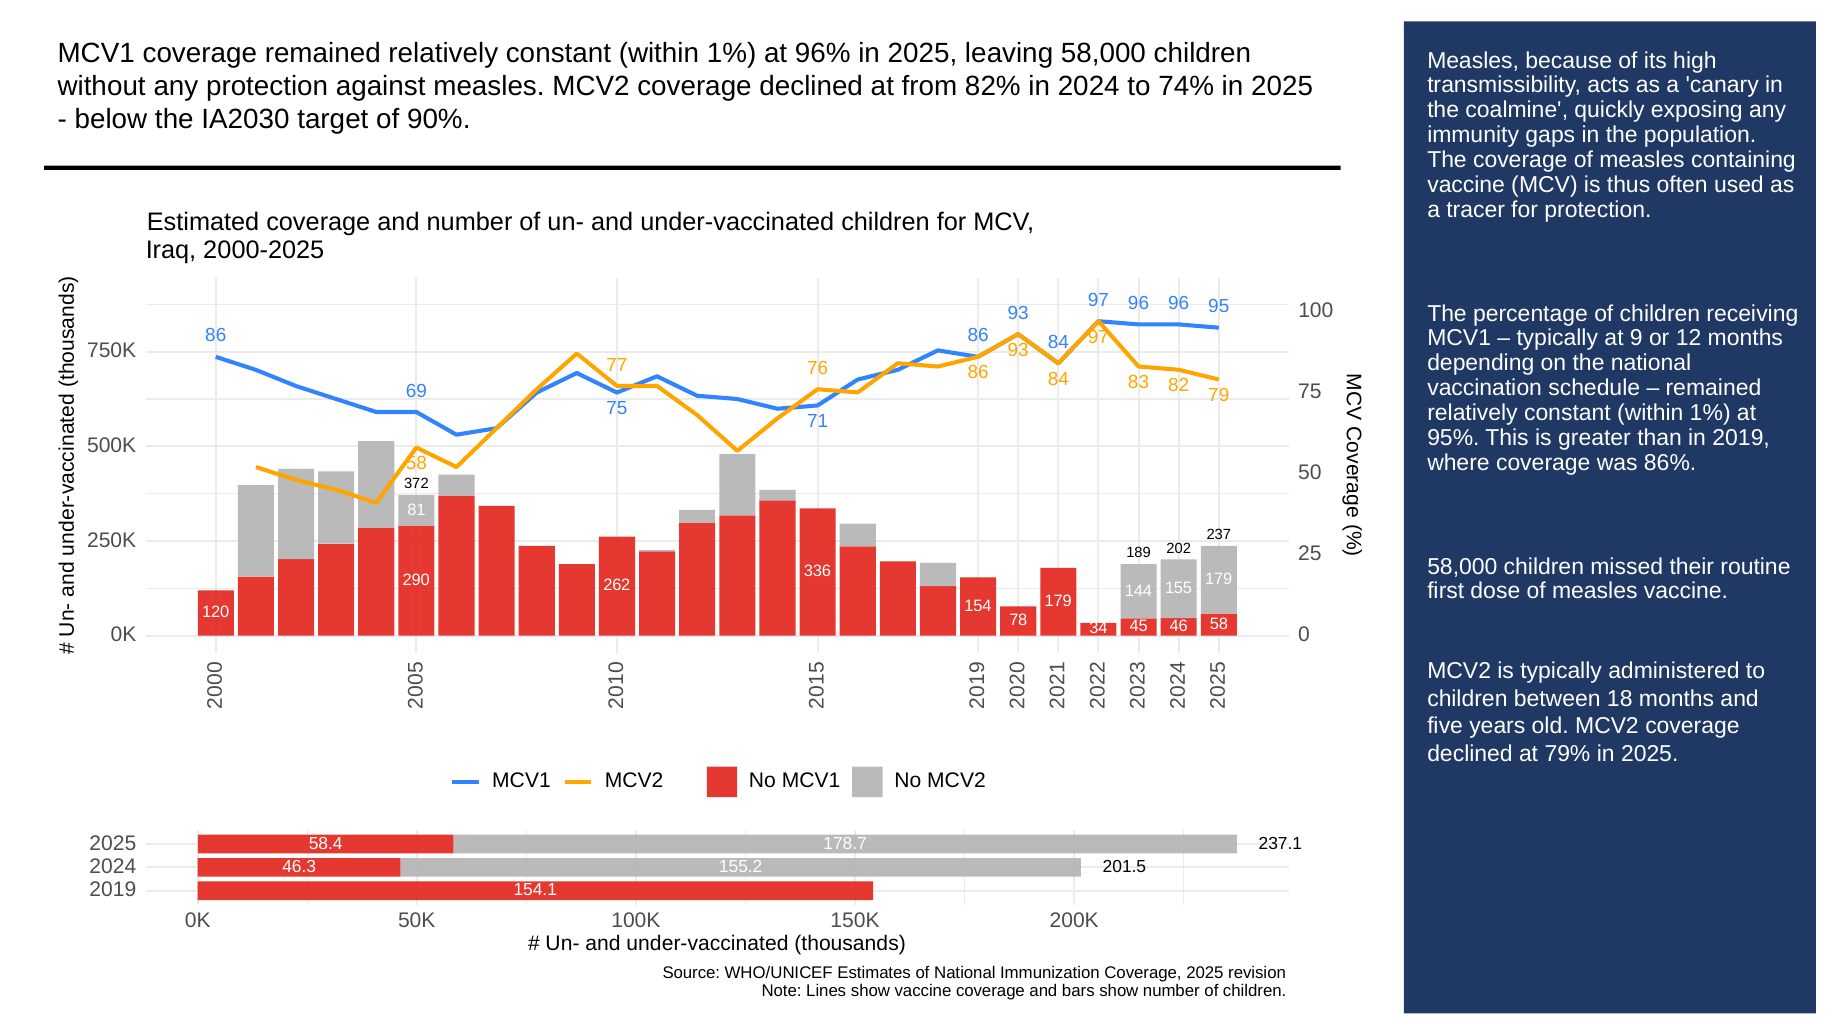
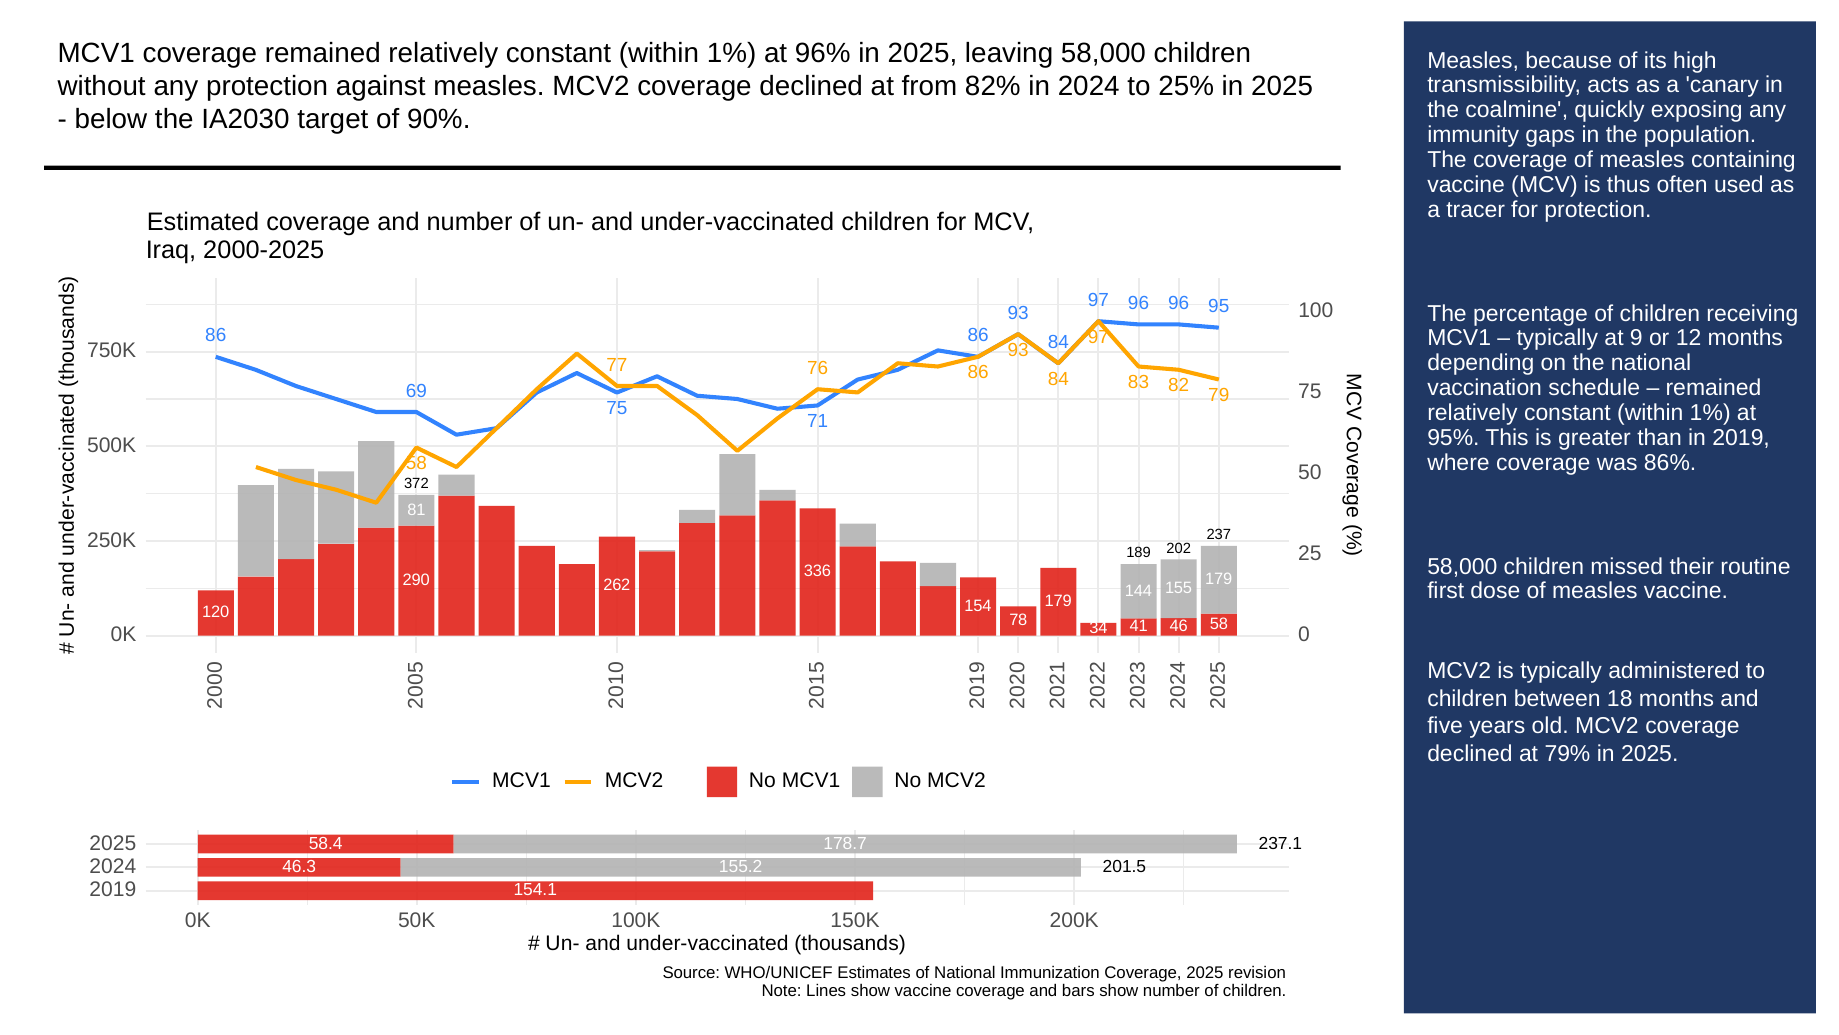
74%: 74% -> 25% (1186, 86)
45: 45 -> 41 (1139, 626)
